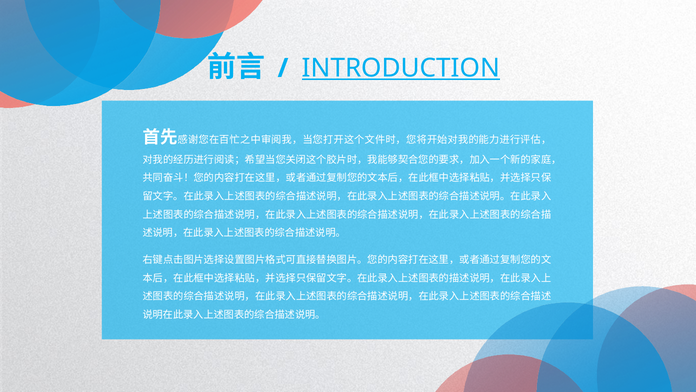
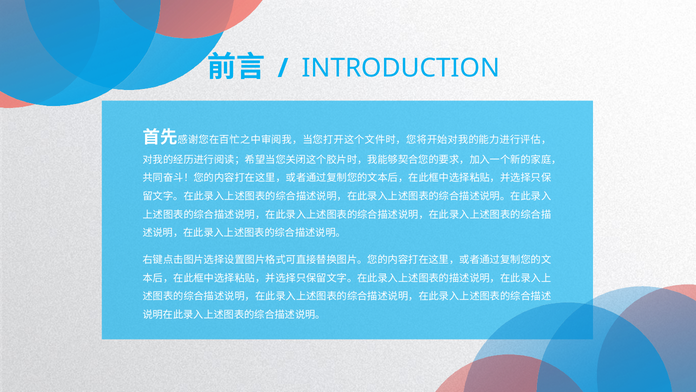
INTRODUCTION underline: present -> none (401, 68)
